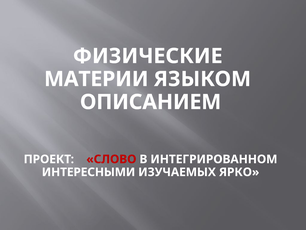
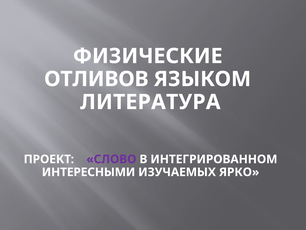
МАТЕРИИ: МАТЕРИИ -> ОТЛИВОВ (96, 79)
ОПИСАНИЕМ: ОПИСАНИЕМ -> ЛИТЕРАТУРА (150, 102)
СЛОВО colour: red -> purple (111, 159)
